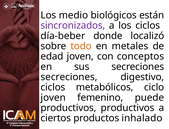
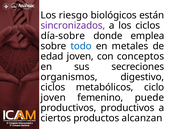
medio: medio -> riesgo (73, 15)
día-beber: día-beber -> día-sobre (63, 36)
localizó: localizó -> emplea (147, 36)
todo colour: orange -> blue (81, 46)
secreciones: secreciones -> organismos (69, 77)
inhalado: inhalado -> alcanzan (142, 119)
